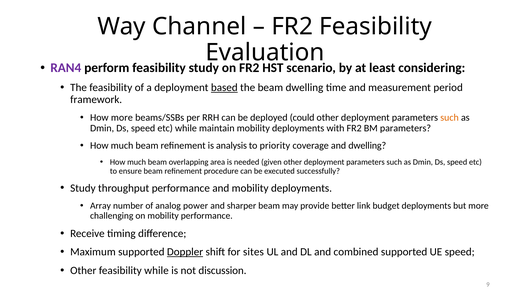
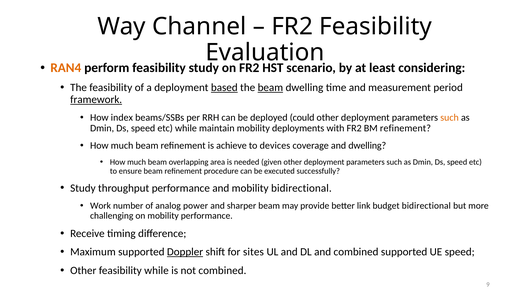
RAN4 colour: purple -> orange (66, 68)
beam underline: none -> present (270, 88)
framework underline: none -> present (96, 100)
How more: more -> index (122, 118)
BM parameters: parameters -> refinement (405, 128)
analysis: analysis -> achieve (231, 146)
priority: priority -> devices (275, 146)
and mobility deployments: deployments -> bidirectional (301, 188)
Array: Array -> Work (100, 206)
budget deployments: deployments -> bidirectional (426, 206)
not discussion: discussion -> combined (222, 271)
